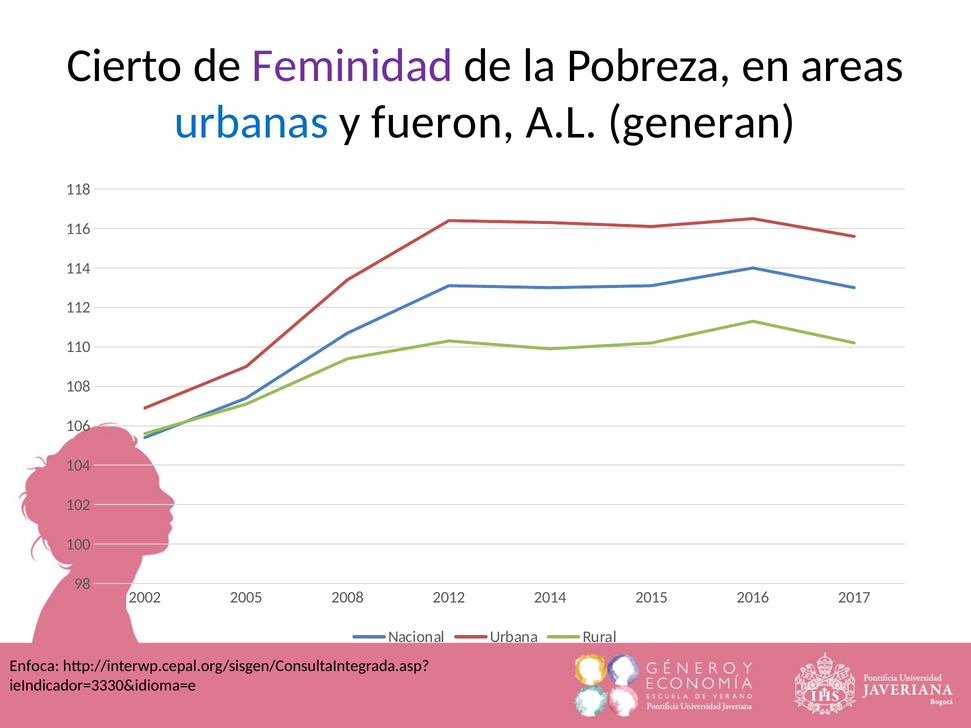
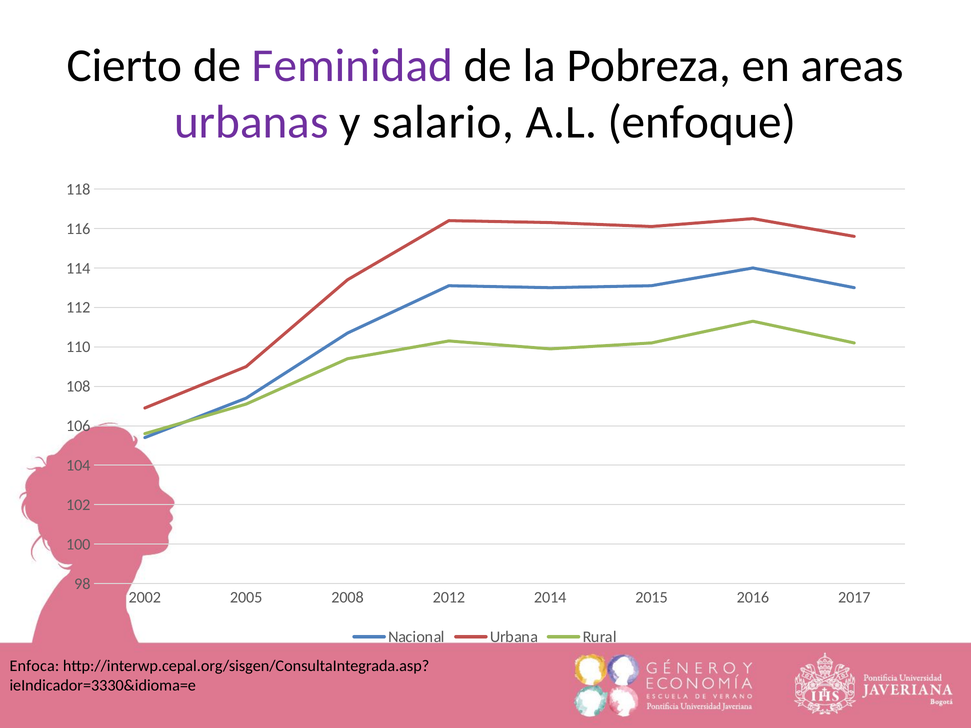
urbanas colour: blue -> purple (251, 122)
fueron: fueron -> salario (443, 122)
generan: generan -> enfoque (702, 122)
